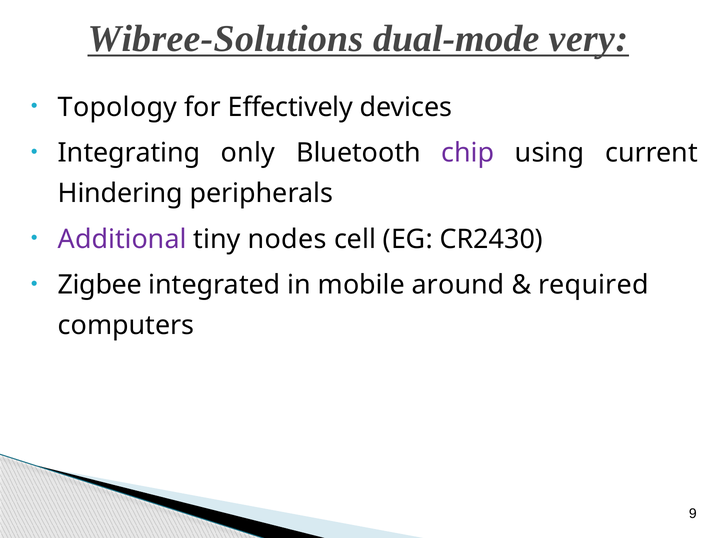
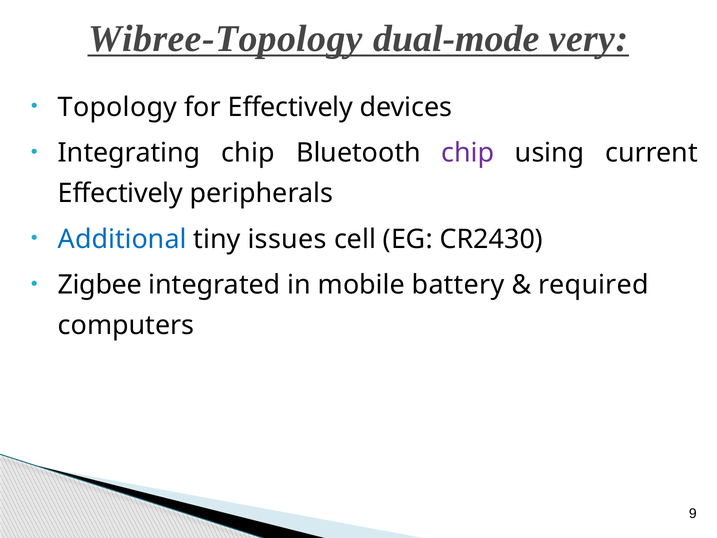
Wibree-Solutions: Wibree-Solutions -> Wibree-Topology (226, 39)
Integrating only: only -> chip (248, 153)
Hindering: Hindering -> Effectively (120, 193)
Additional colour: purple -> blue (122, 239)
nodes: nodes -> issues (287, 239)
around: around -> battery (458, 285)
